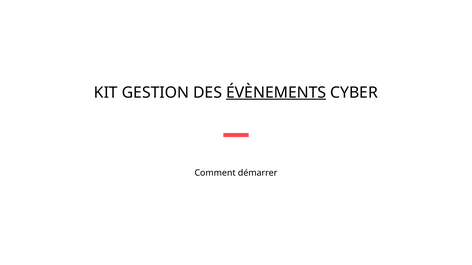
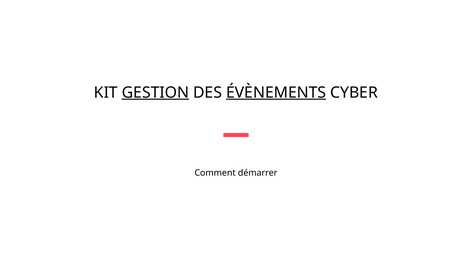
GESTION underline: none -> present (155, 93)
